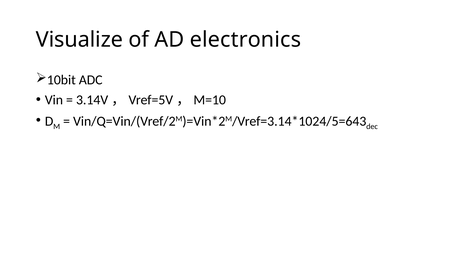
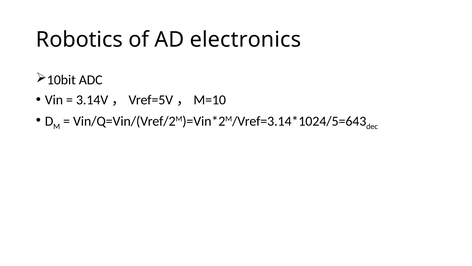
Visualize: Visualize -> Robotics (79, 40)
